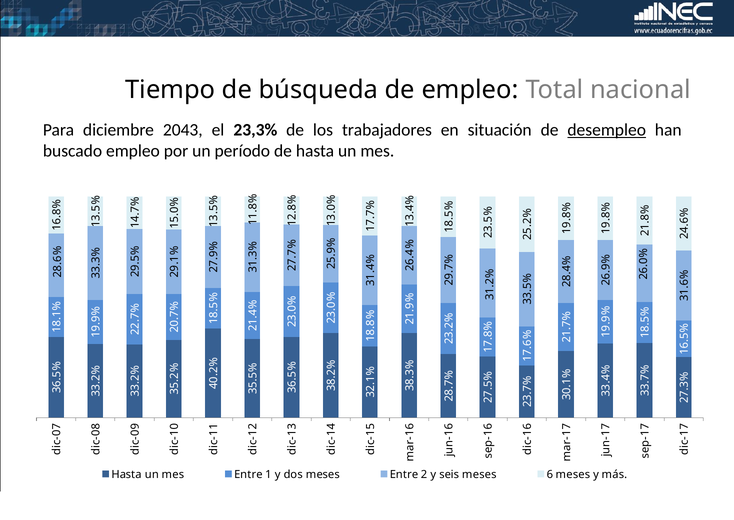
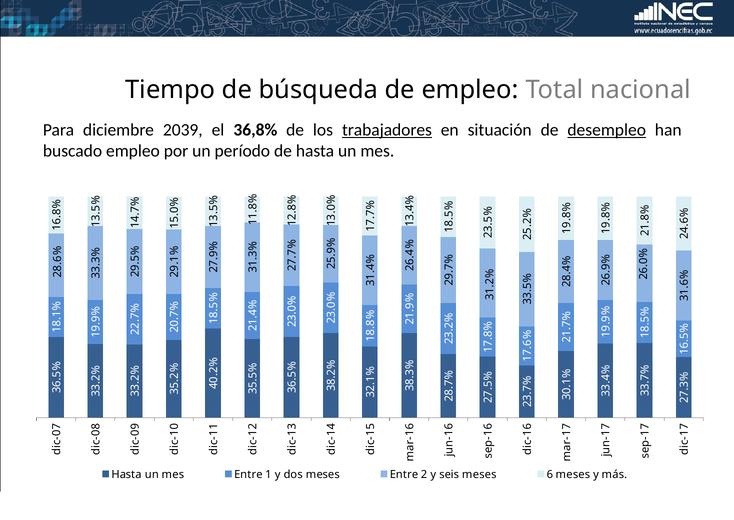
2043: 2043 -> 2039 (183, 130)
23,3%: 23,3% -> 36,8% (255, 130)
trabajadores underline: none -> present (387, 130)
